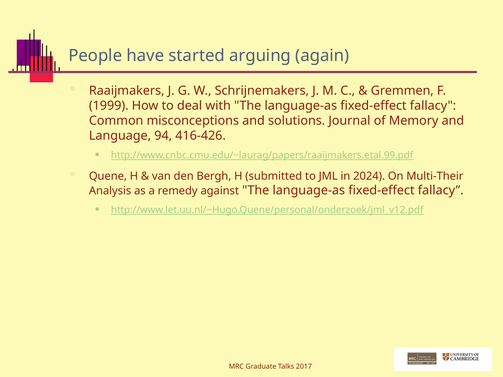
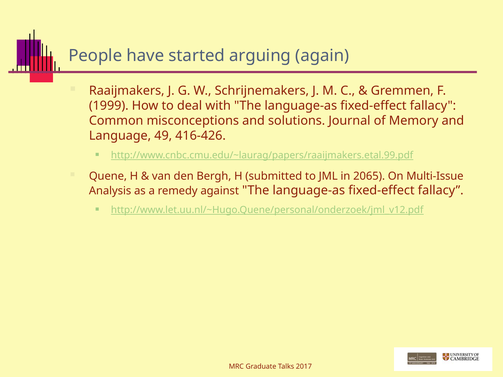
94: 94 -> 49 (163, 136)
2024: 2024 -> 2065 (369, 176)
Multi-Their: Multi-Their -> Multi-Issue (435, 176)
